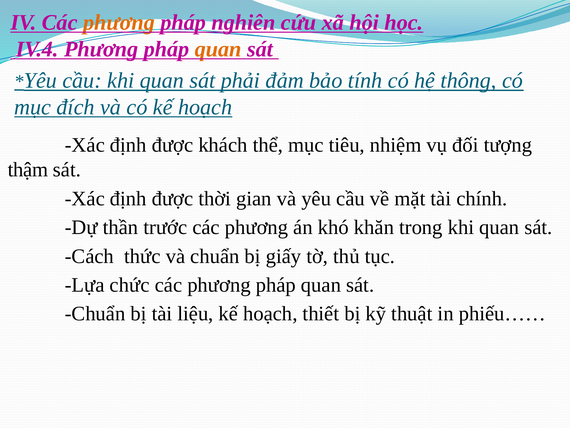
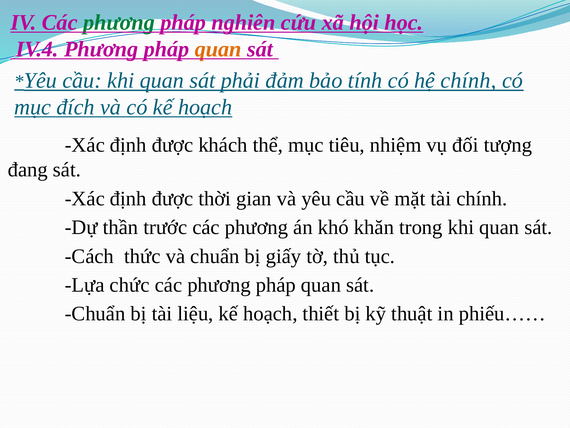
phương colour: orange -> green (119, 22)
hệ thông: thông -> chính (468, 80)
thậm: thậm -> đang (28, 170)
